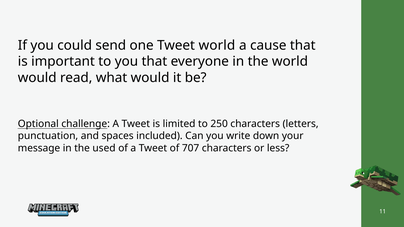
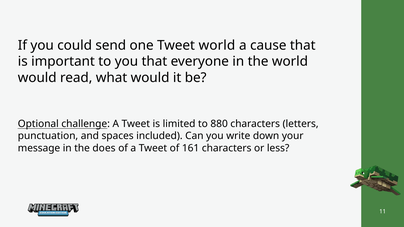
250: 250 -> 880 (219, 124)
used: used -> does (104, 148)
707: 707 -> 161 (191, 148)
